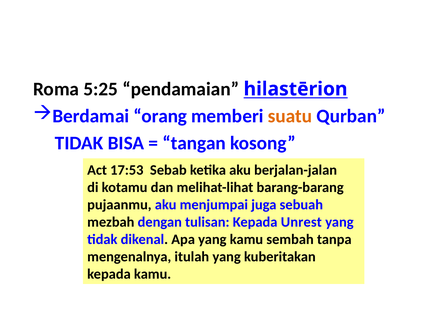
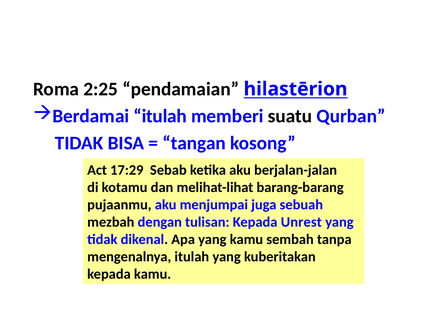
5:25: 5:25 -> 2:25 (101, 89)
Berdamai orang: orang -> itulah (160, 116)
suatu colour: orange -> black (290, 116)
17:53: 17:53 -> 17:29 (127, 170)
